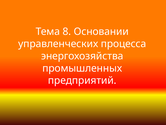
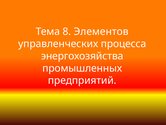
Основании: Основании -> Элементов (101, 31)
